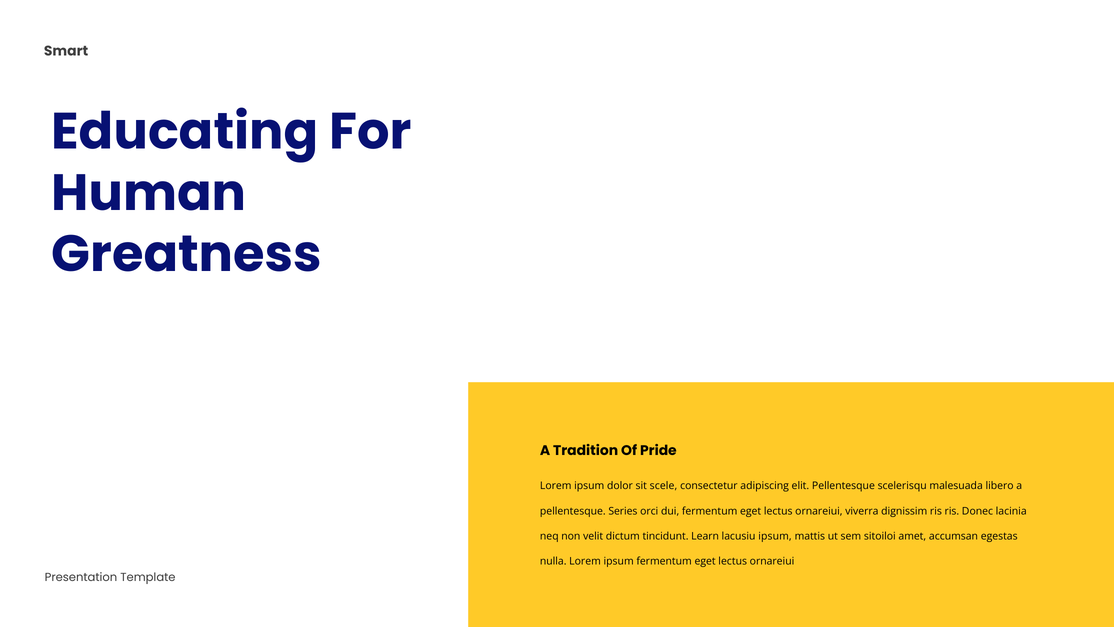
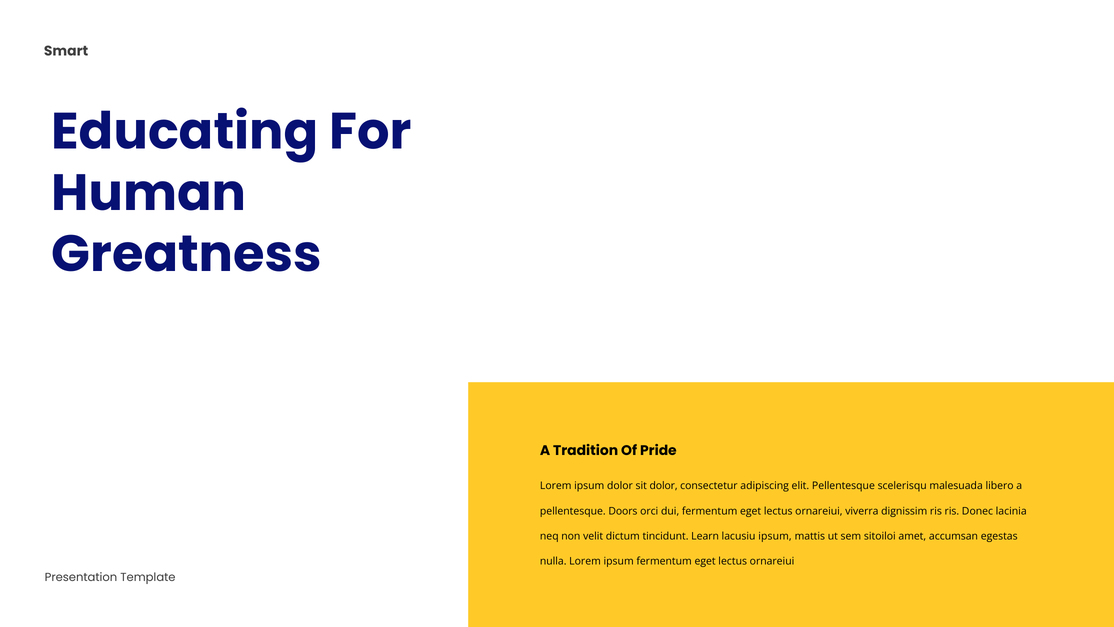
sit scele: scele -> dolor (664, 486)
Series: Series -> Doors (623, 511)
